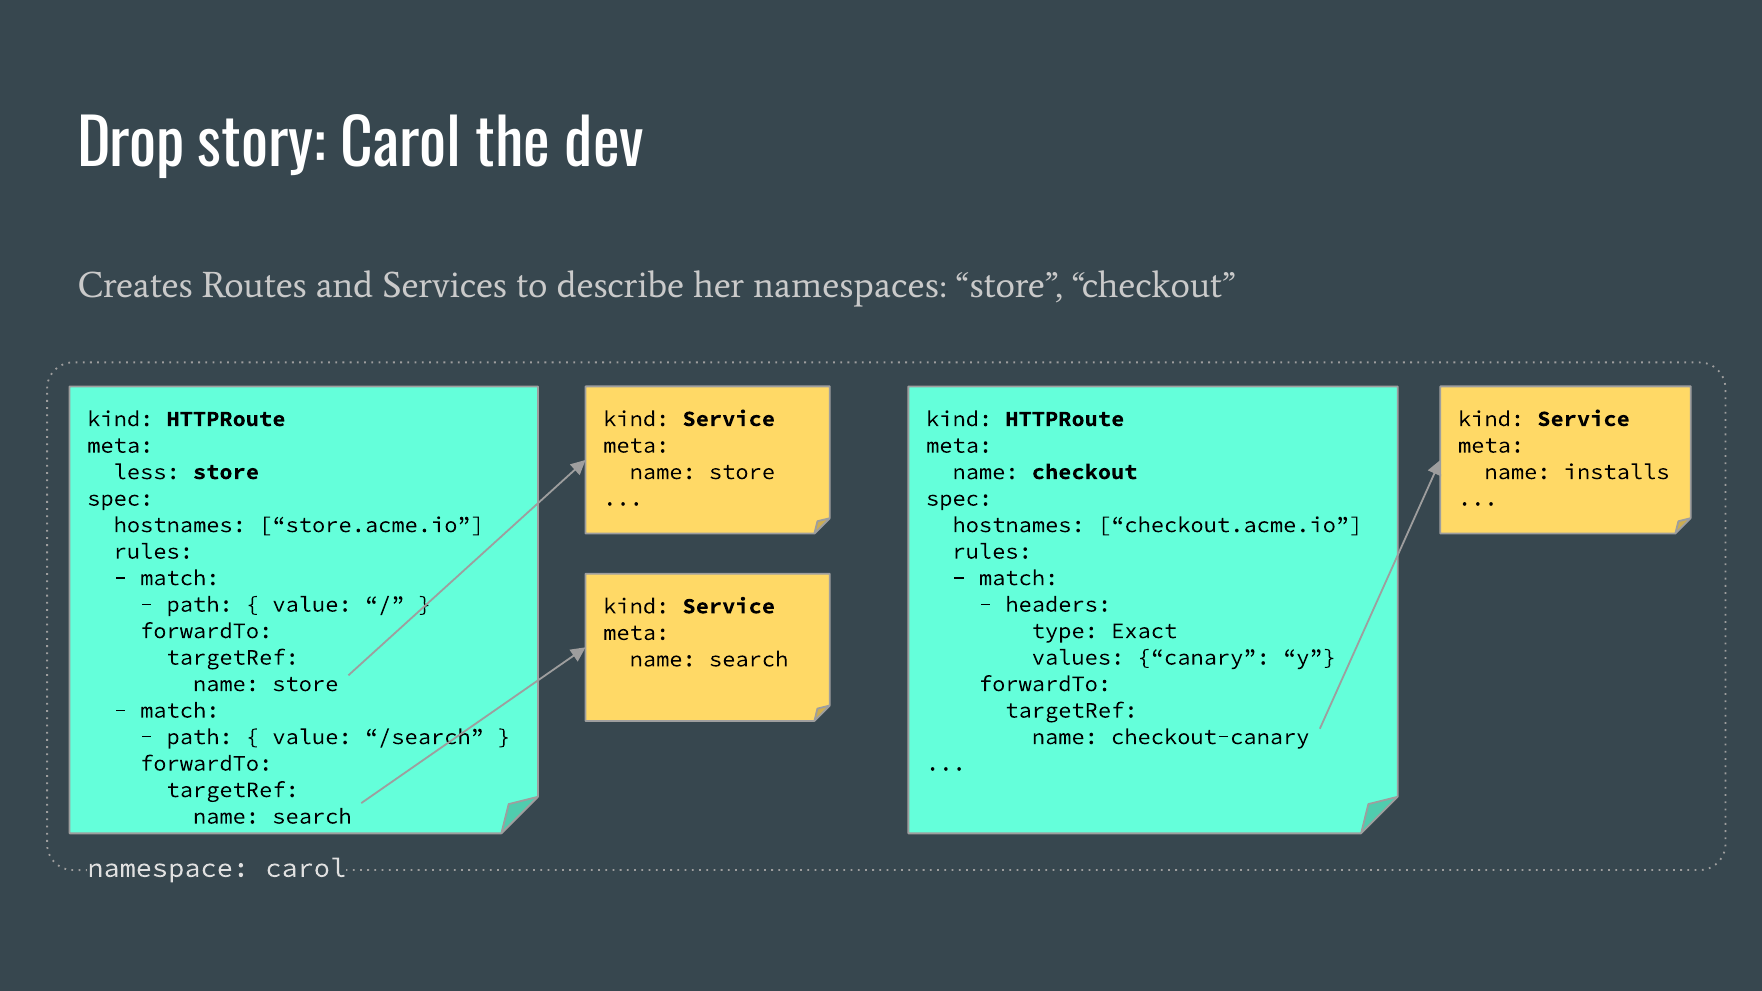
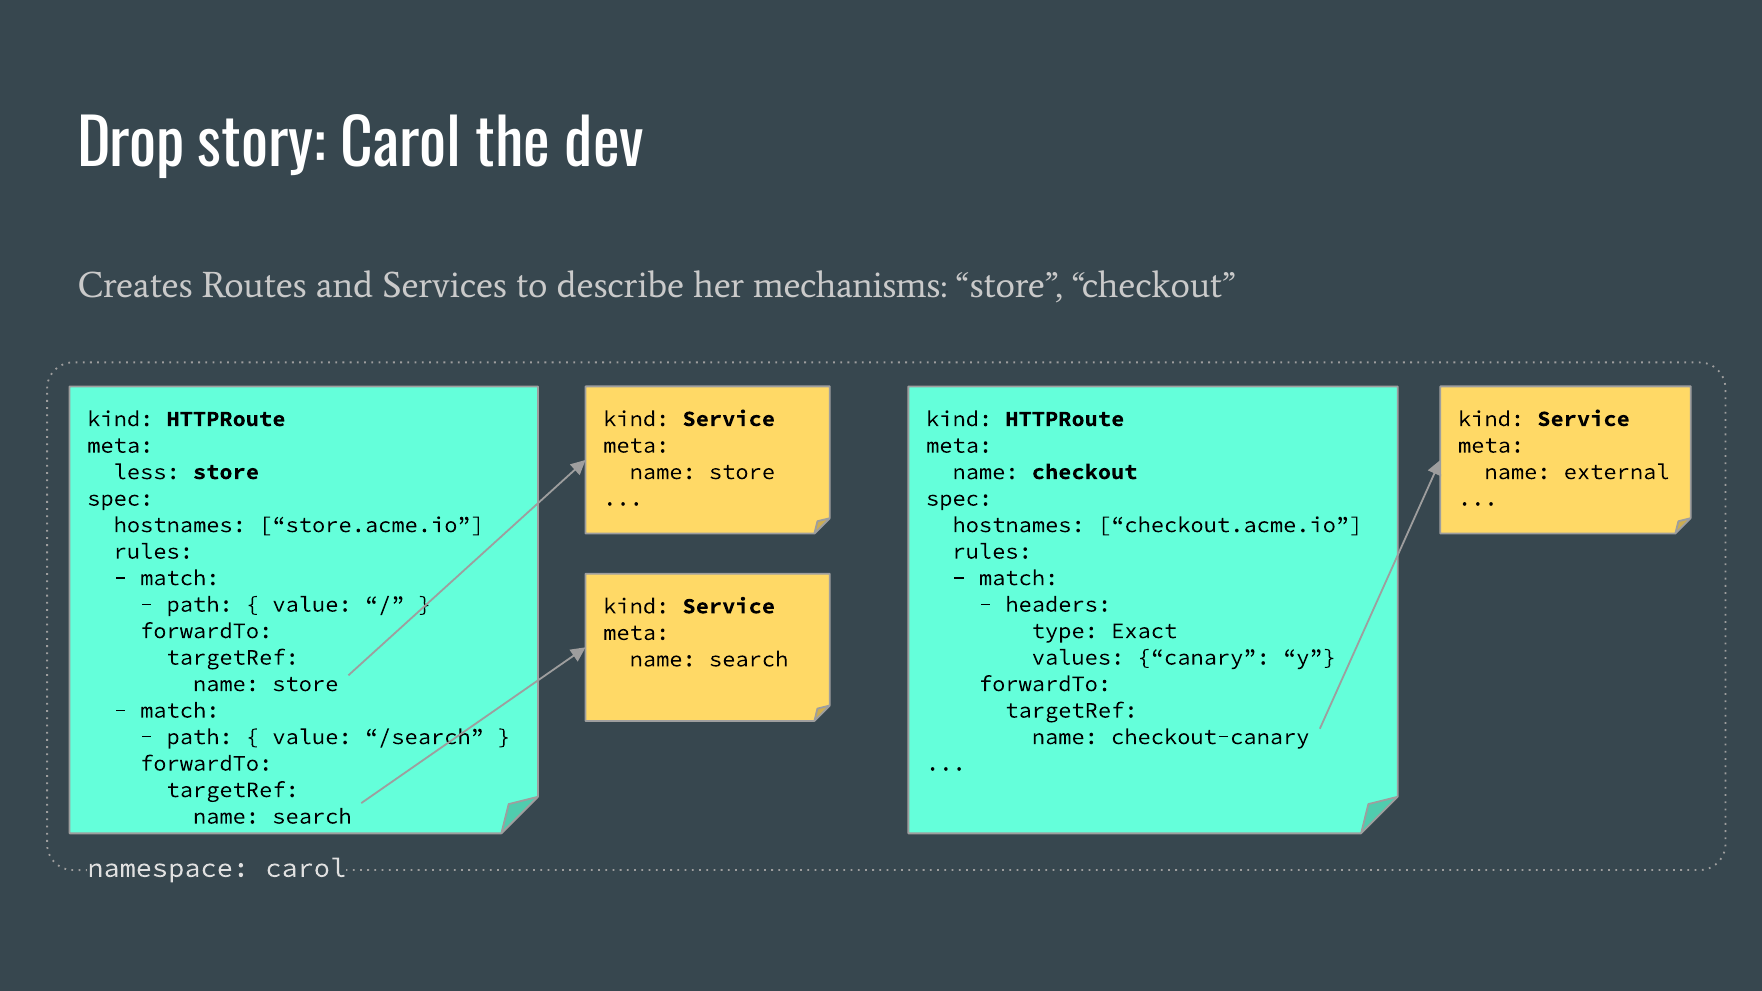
namespaces: namespaces -> mechanisms (850, 286)
installs: installs -> external (1617, 472)
